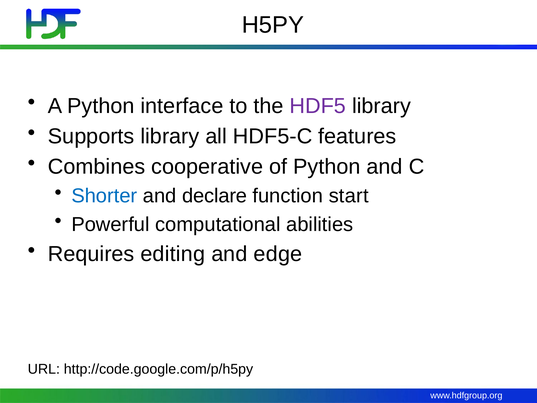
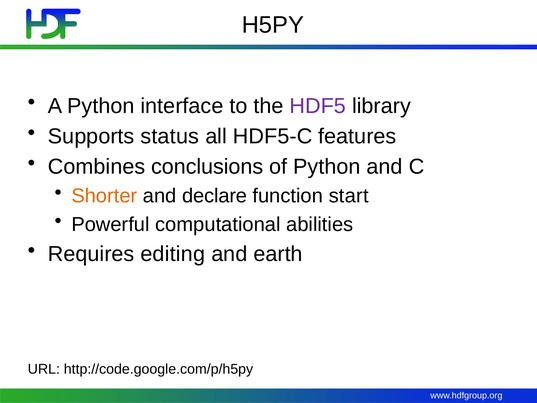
Supports library: library -> status (170, 136)
cooperative: cooperative -> conclusions (207, 167)
Shorter colour: blue -> orange (104, 196)
edge: edge -> earth (278, 254)
